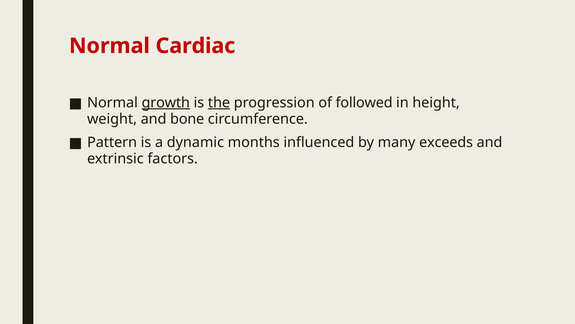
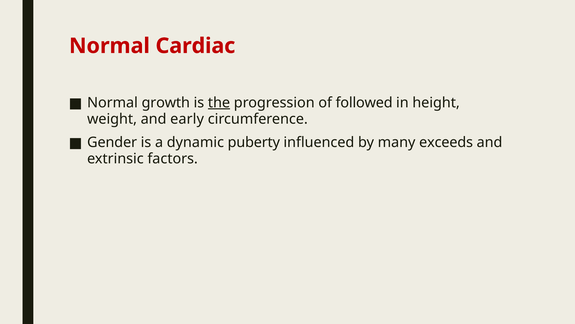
growth underline: present -> none (166, 103)
bone: bone -> early (187, 119)
Pattern: Pattern -> Gender (112, 142)
months: months -> puberty (254, 142)
